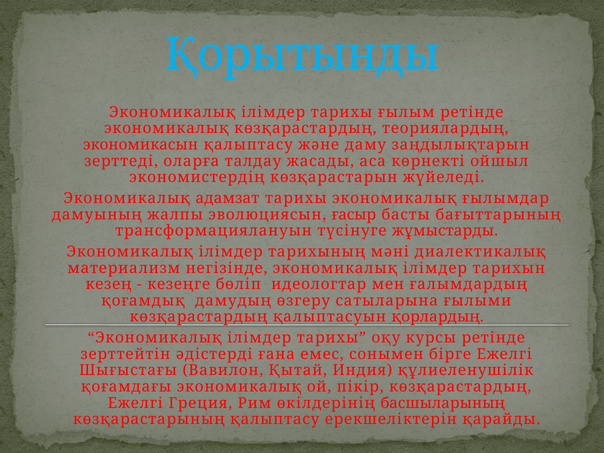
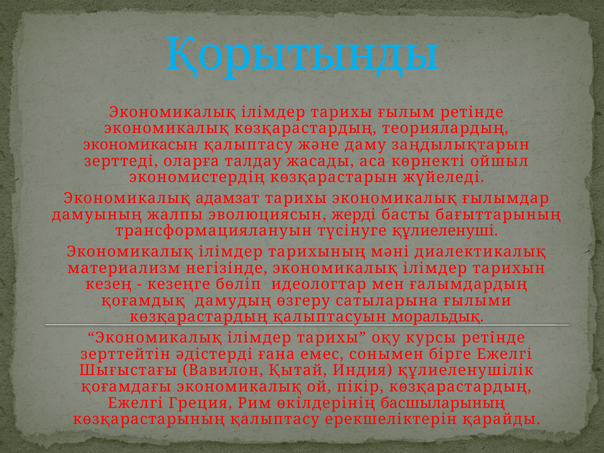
ғасыр: ғасыр -> жерді (354, 215)
жұмыстарды: жұмыстарды -> құлиеленуші (445, 231)
қорлардың: қорлардың -> моральдық (438, 317)
